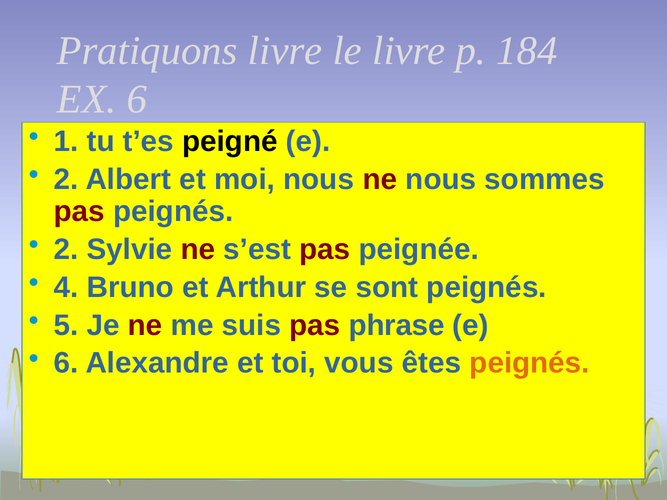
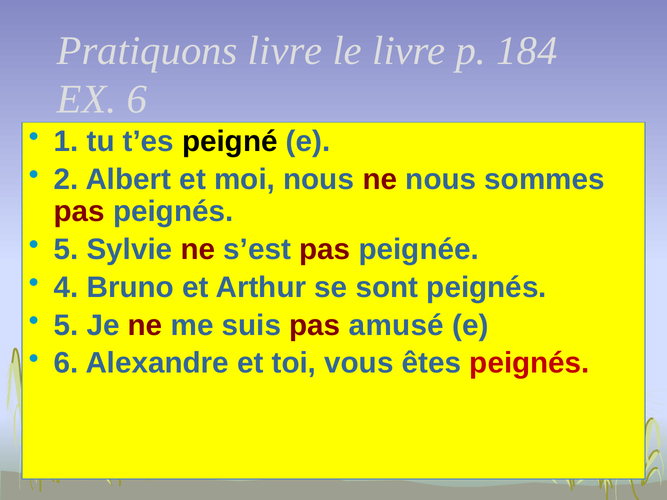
2: 2 -> 5 (66, 249)
phrase: phrase -> amusé (396, 325)
peignés colour: orange -> red (530, 363)
